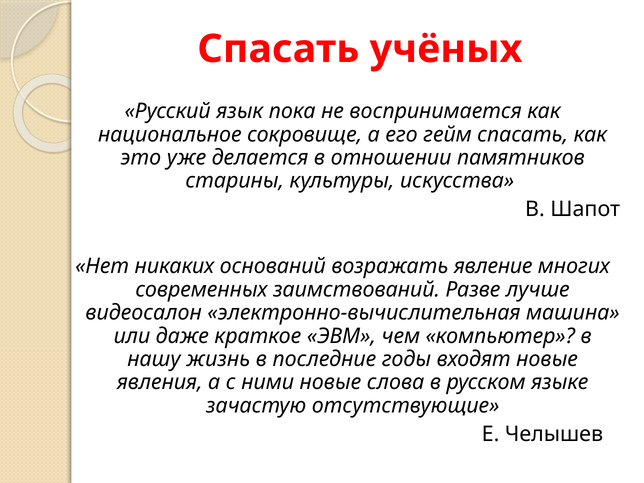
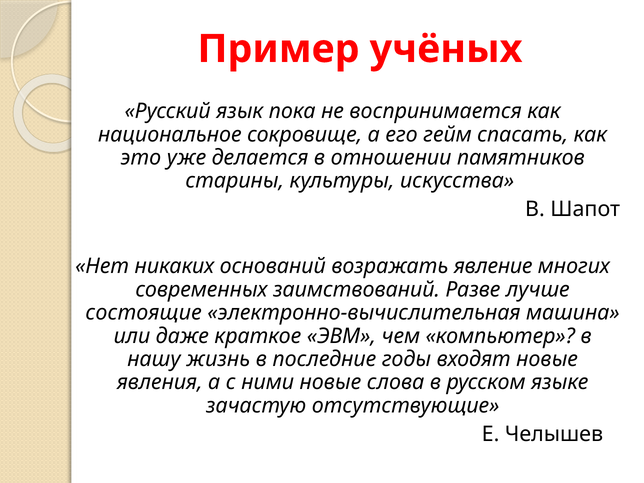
Спасать: Спасать -> Пример (278, 49)
видеосалон: видеосалон -> состоящие (144, 313)
